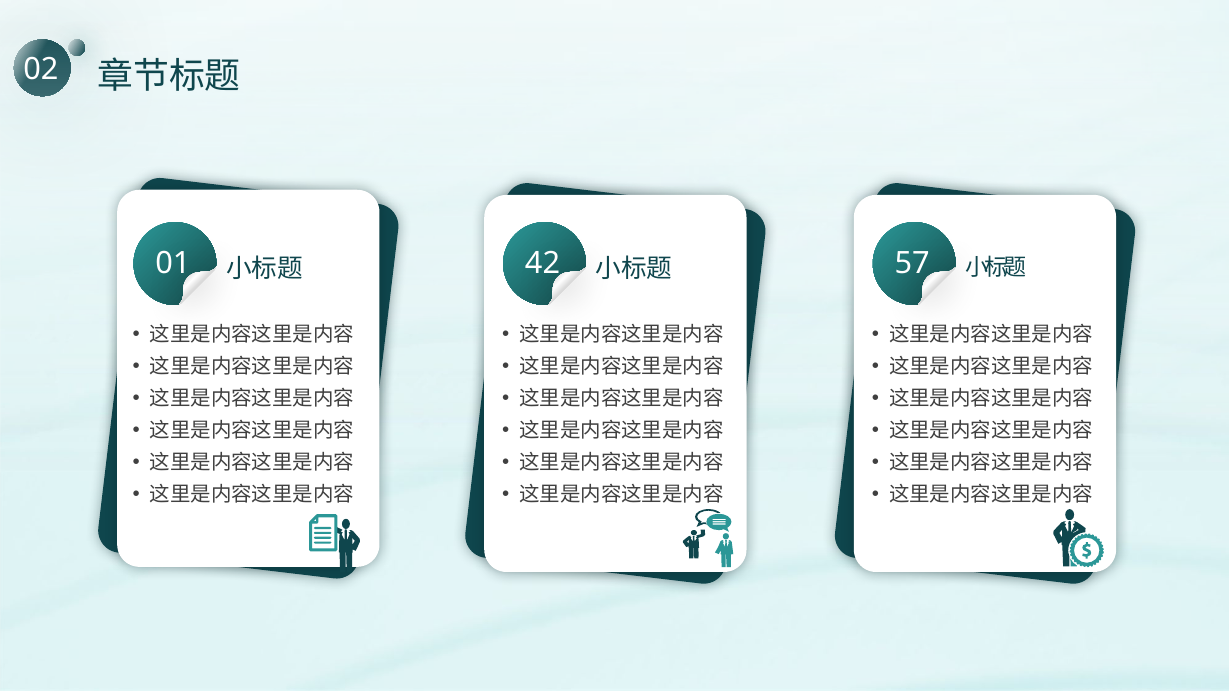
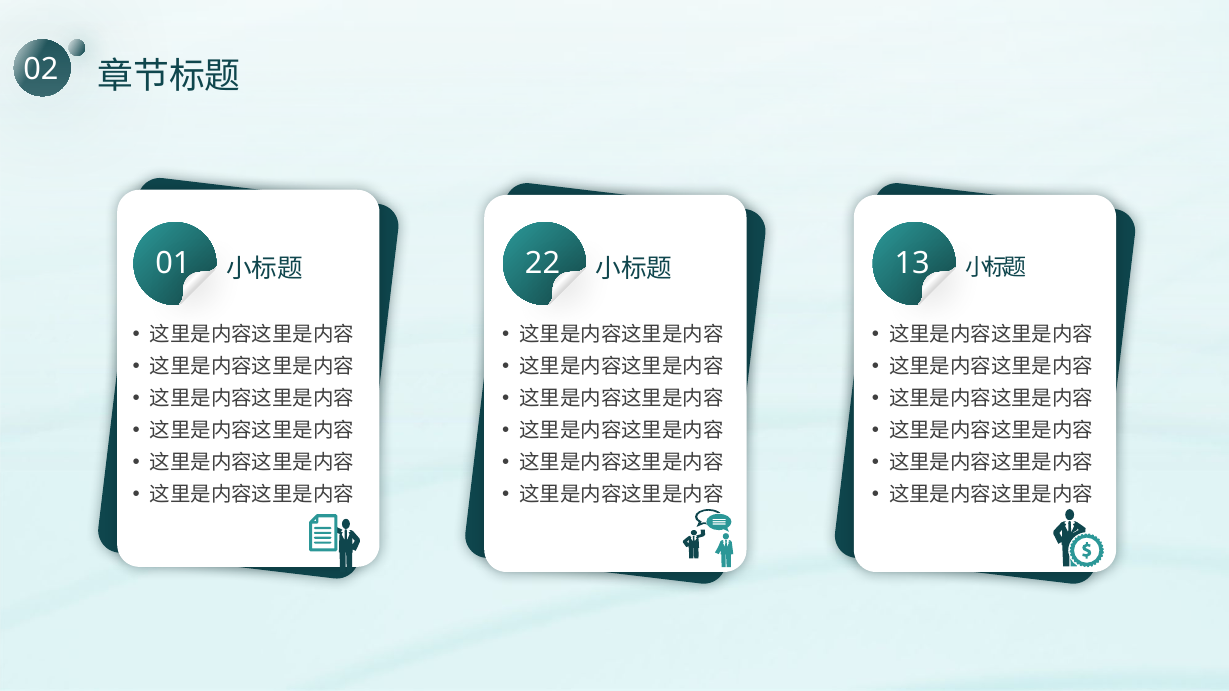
42: 42 -> 22 (543, 263)
57: 57 -> 13 (912, 263)
